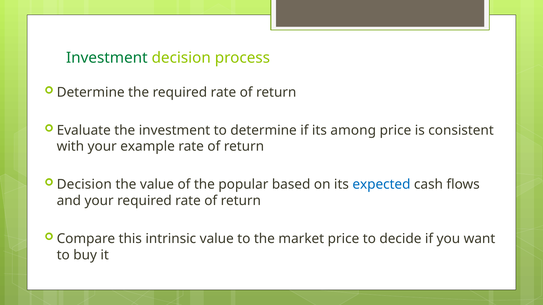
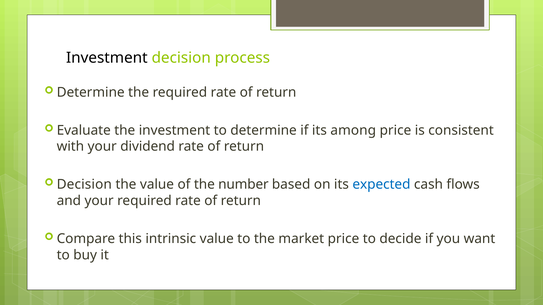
Investment colour: green -> black (107, 58)
example: example -> dividend (148, 147)
popular: popular -> number (243, 185)
